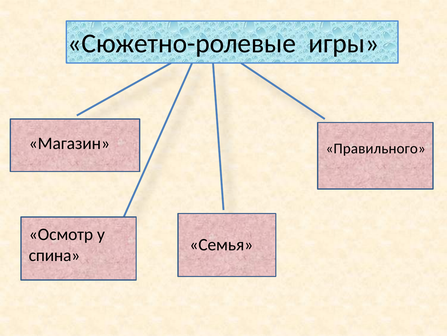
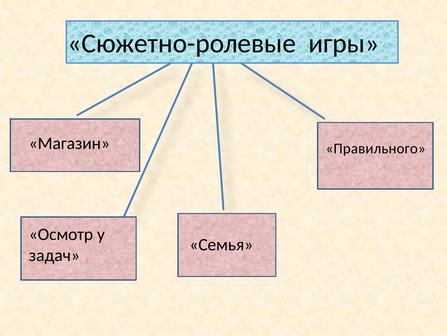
спина: спина -> задач (54, 255)
